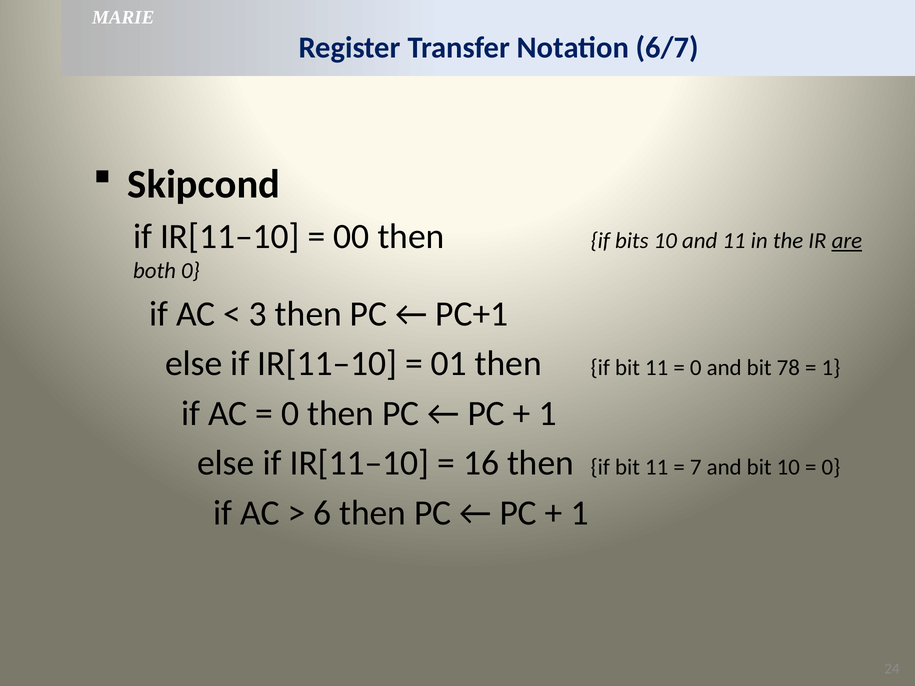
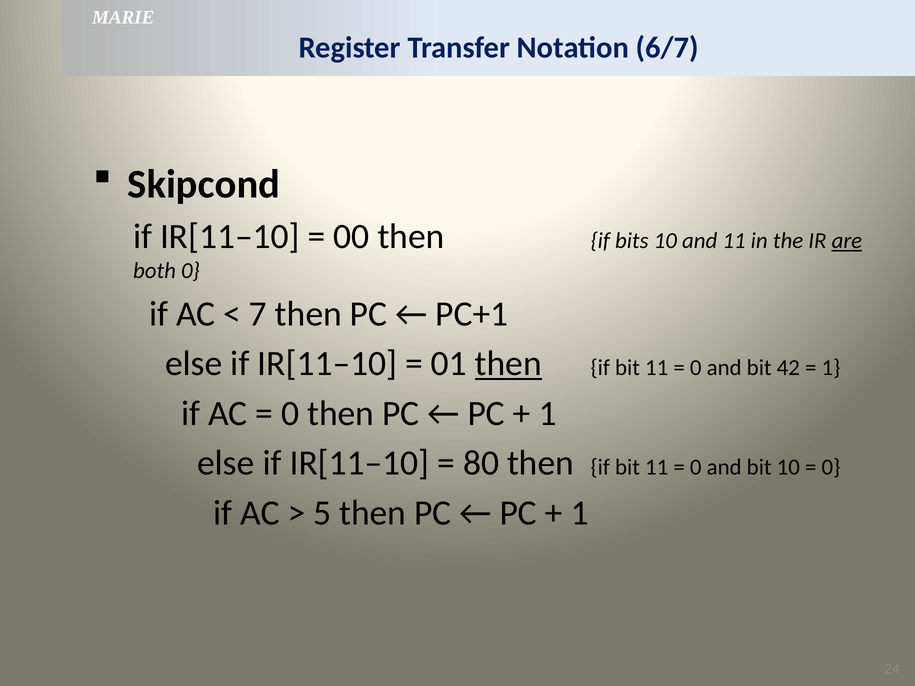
3: 3 -> 7 (258, 314)
then underline: none -> present (508, 364)
78: 78 -> 42 (788, 368)
16: 16 -> 80 (481, 463)
7: 7 -> 0 (696, 467)
6: 6 -> 5 (322, 513)
